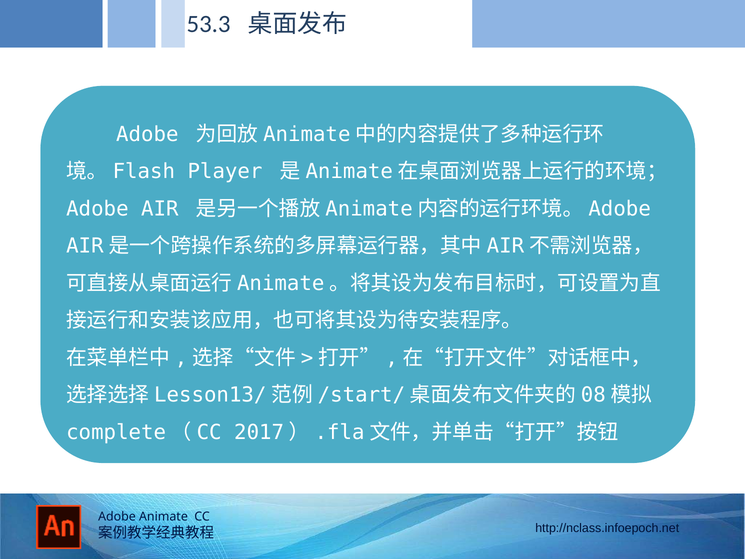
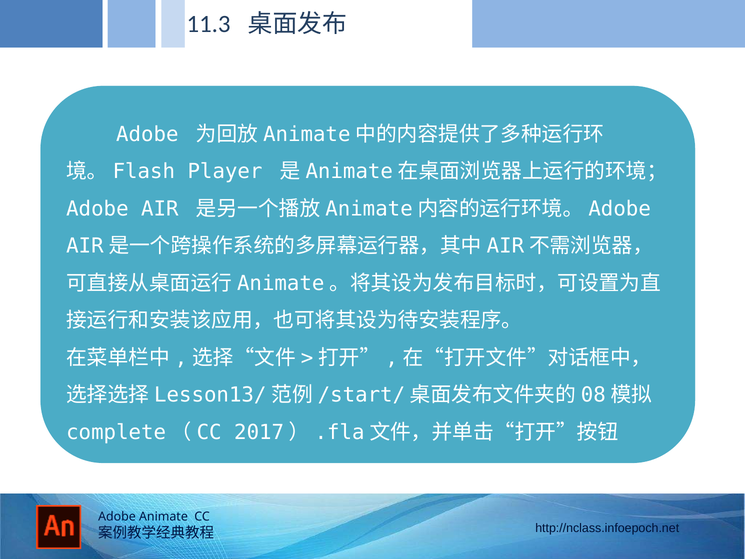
53.3: 53.3 -> 11.3 (209, 24)
